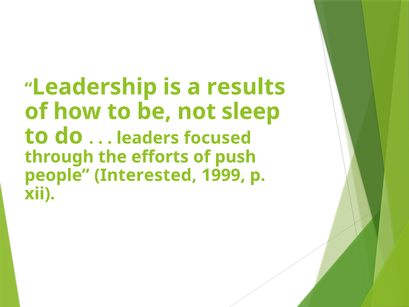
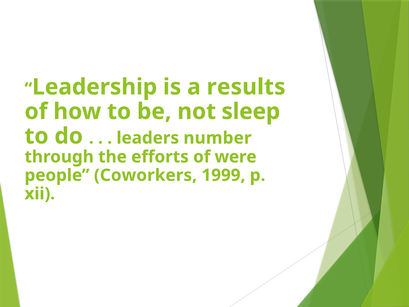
focused: focused -> number (217, 138)
push: push -> were (236, 157)
Interested: Interested -> Coworkers (145, 175)
